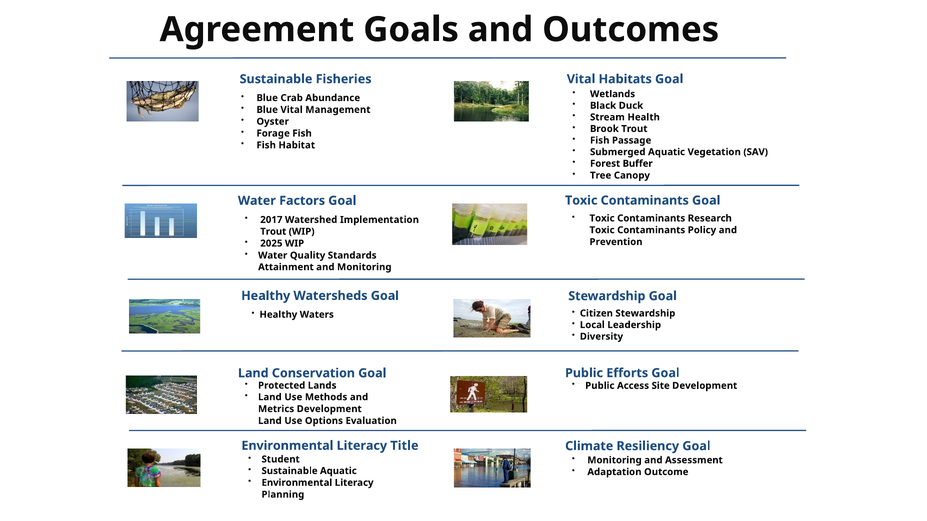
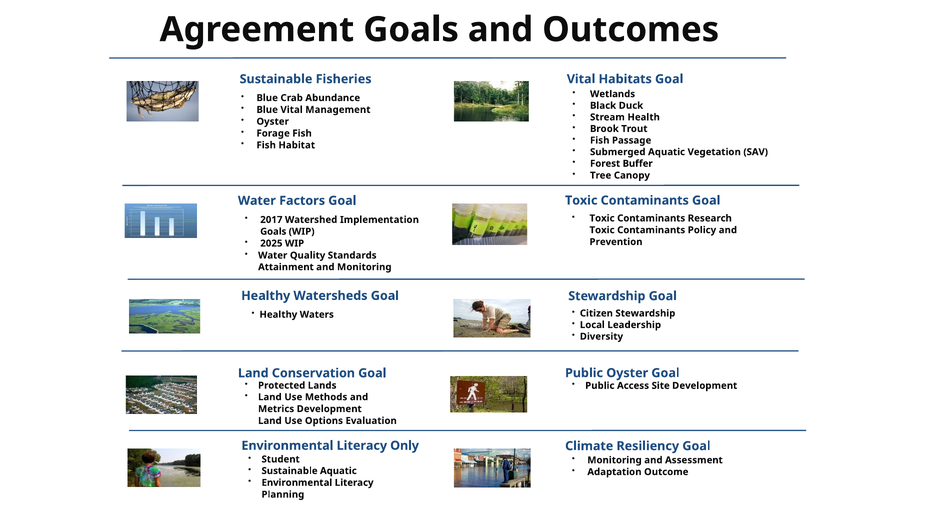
Trout: Trout -> Goals (273, 232)
Public Efforts: Efforts -> Oyster (627, 373)
Title: Title -> Only (405, 446)
